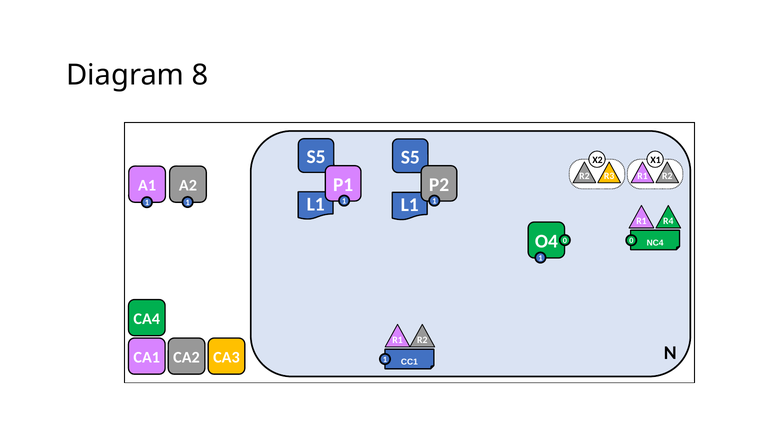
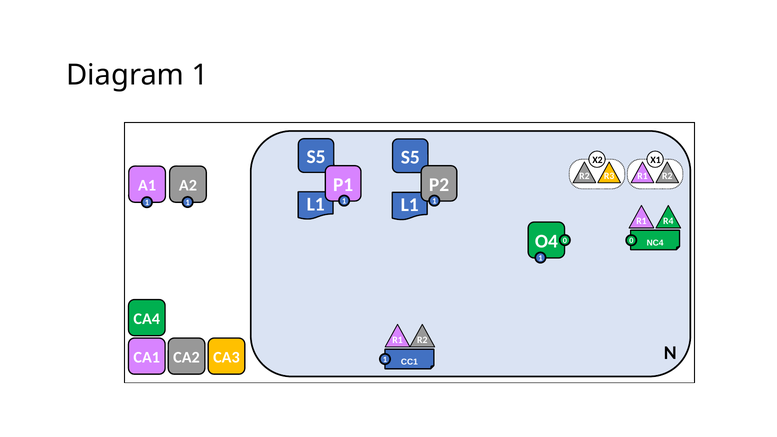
Diagram 8: 8 -> 1 (200, 75)
